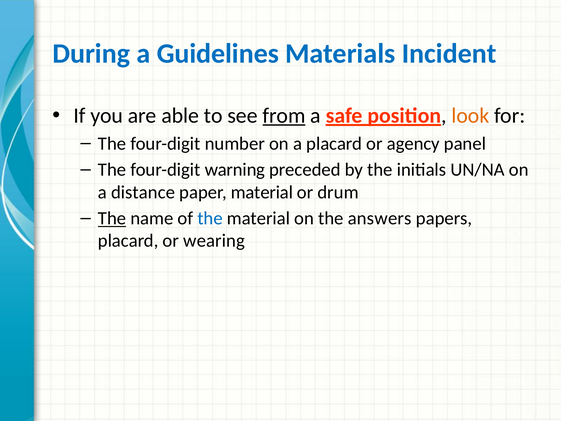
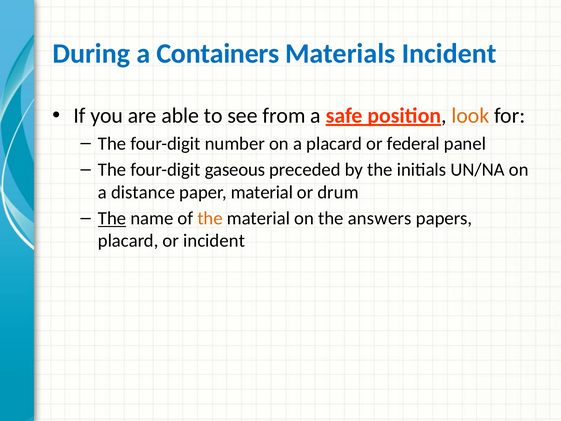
Guidelines: Guidelines -> Containers (218, 54)
from underline: present -> none (284, 116)
agency: agency -> federal (413, 143)
warning: warning -> gaseous (235, 170)
the colour: blue -> orange (210, 218)
or wearing: wearing -> incident (214, 241)
